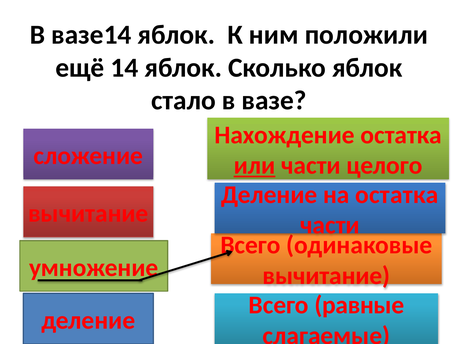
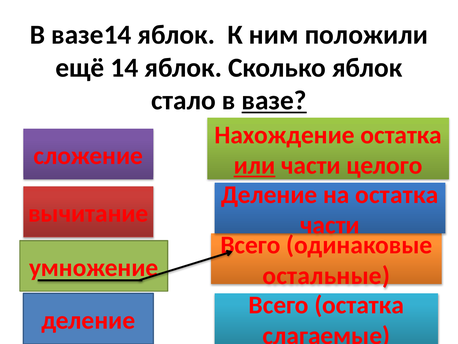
вазе underline: none -> present (274, 100)
вычитание: вычитание -> остальные (326, 275)
Всего равные: равные -> остатка (359, 305)
